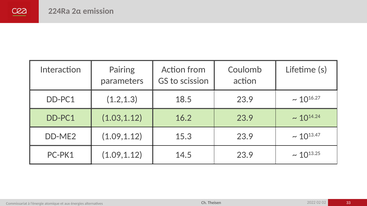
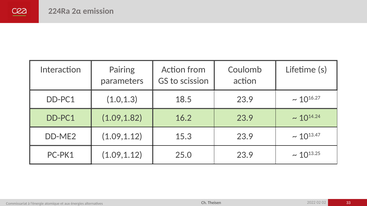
1.2,1.3: 1.2,1.3 -> 1.0,1.3 (122, 100)
1.03,1.12: 1.03,1.12 -> 1.09,1.82 (122, 118)
14.5: 14.5 -> 25.0 (183, 155)
